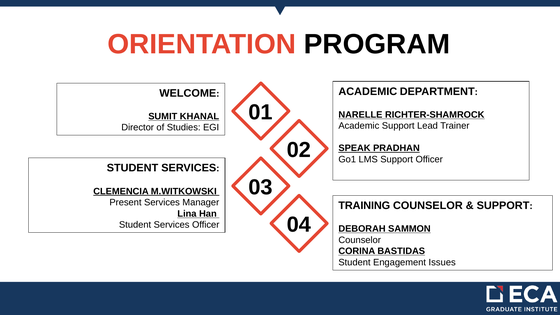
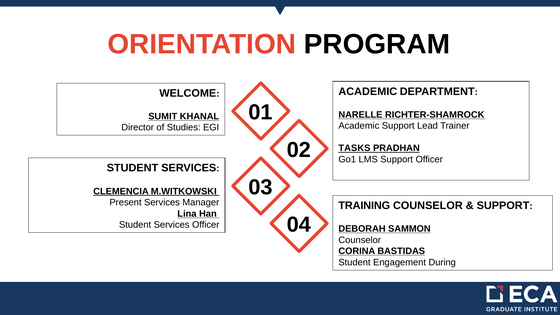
SPEAK: SPEAK -> TASKS (354, 148)
Issues: Issues -> During (442, 262)
